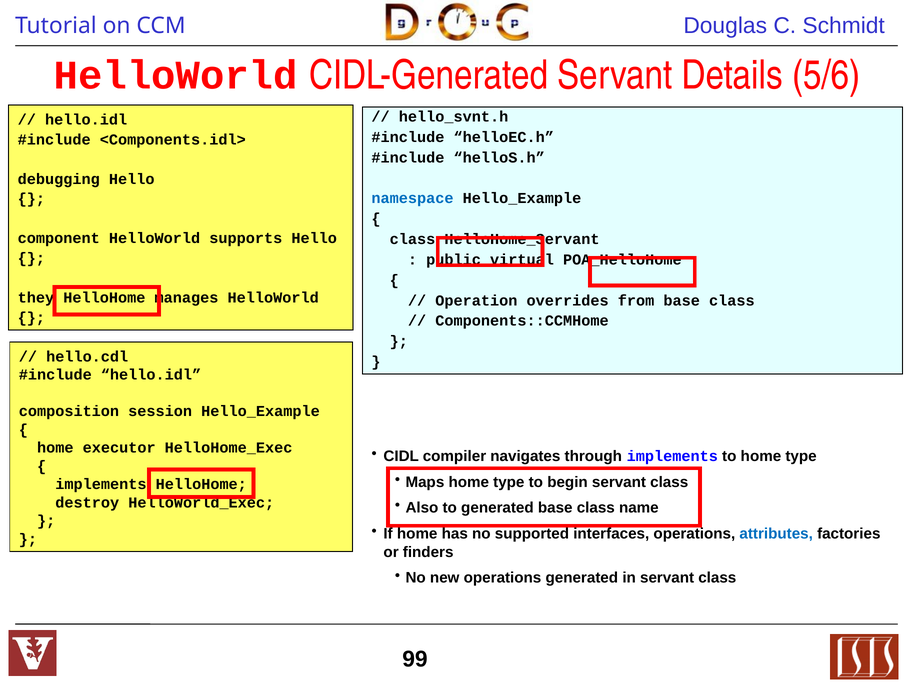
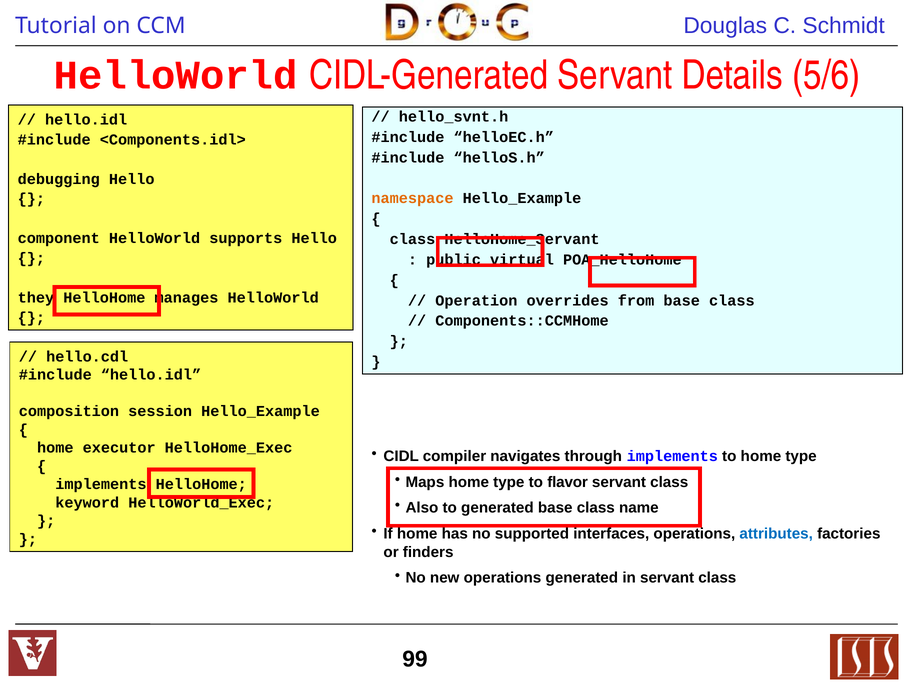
namespace colour: blue -> orange (413, 198)
begin: begin -> flavor (568, 482)
destroy: destroy -> keyword (87, 502)
